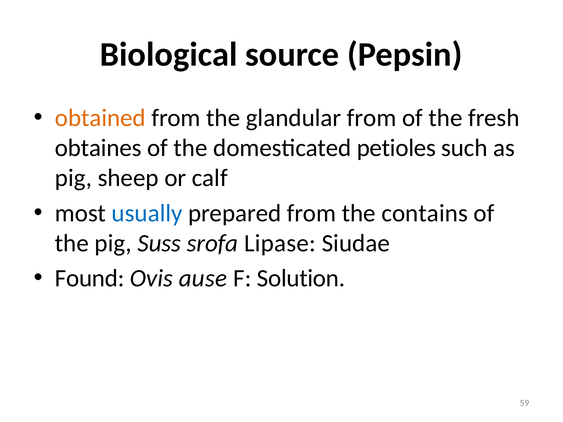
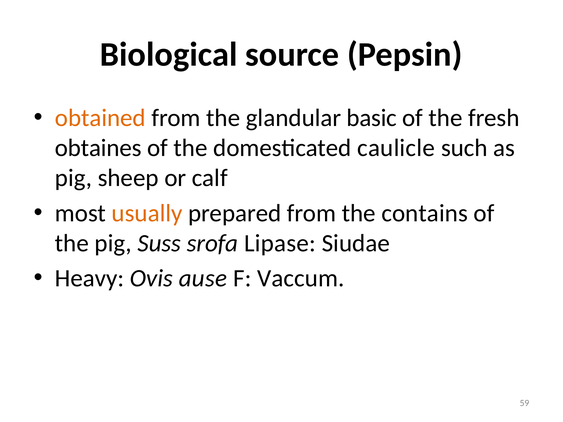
glandular from: from -> basic (372, 118)
petioles: petioles -> caulicle (396, 148)
usually colour: blue -> orange (147, 213)
Found: Found -> Heavy (90, 278)
Solution: Solution -> Vaccum (301, 278)
